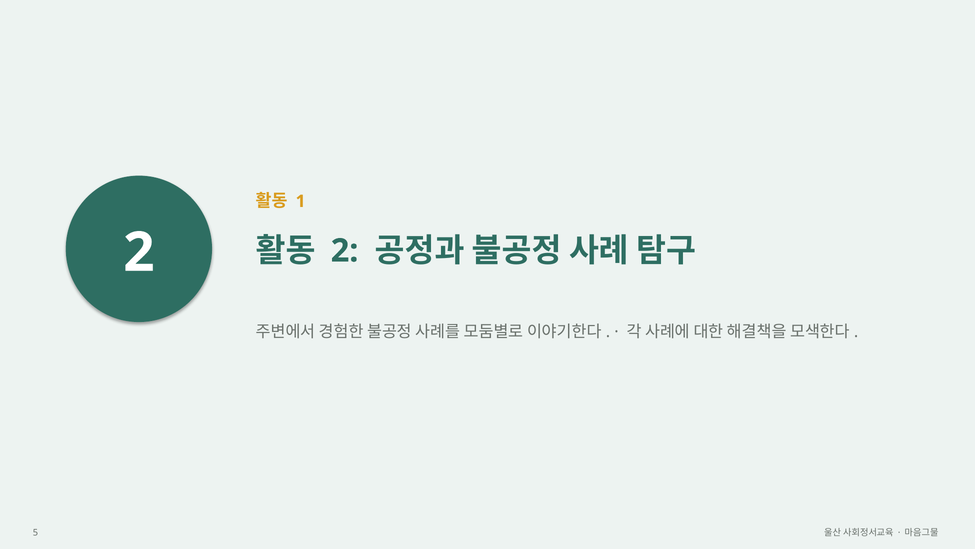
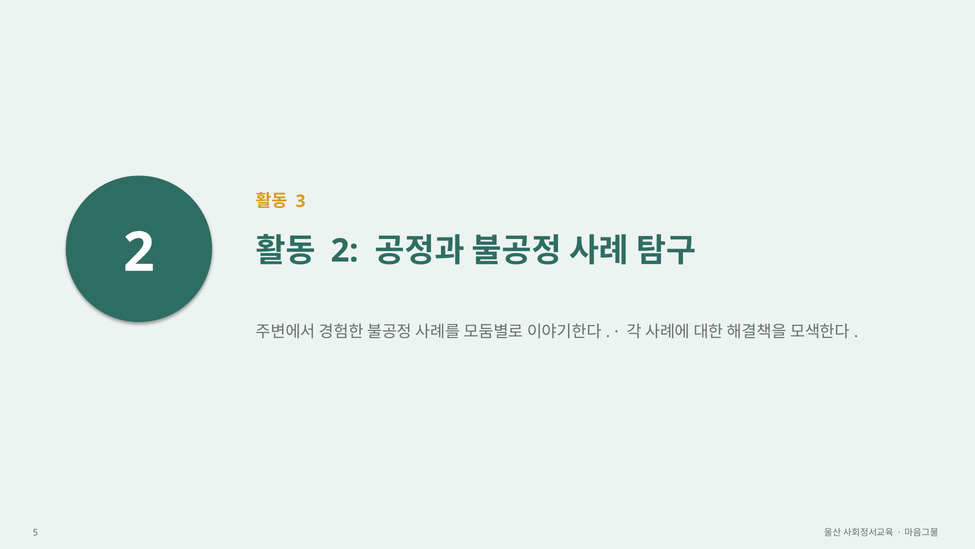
1: 1 -> 3 (301, 201)
